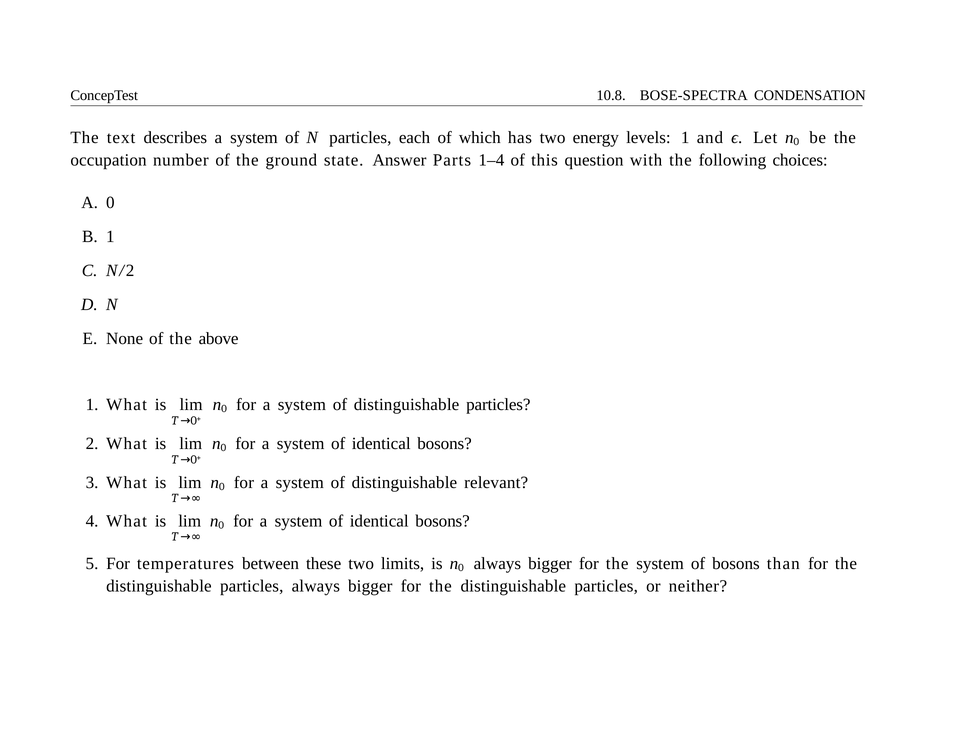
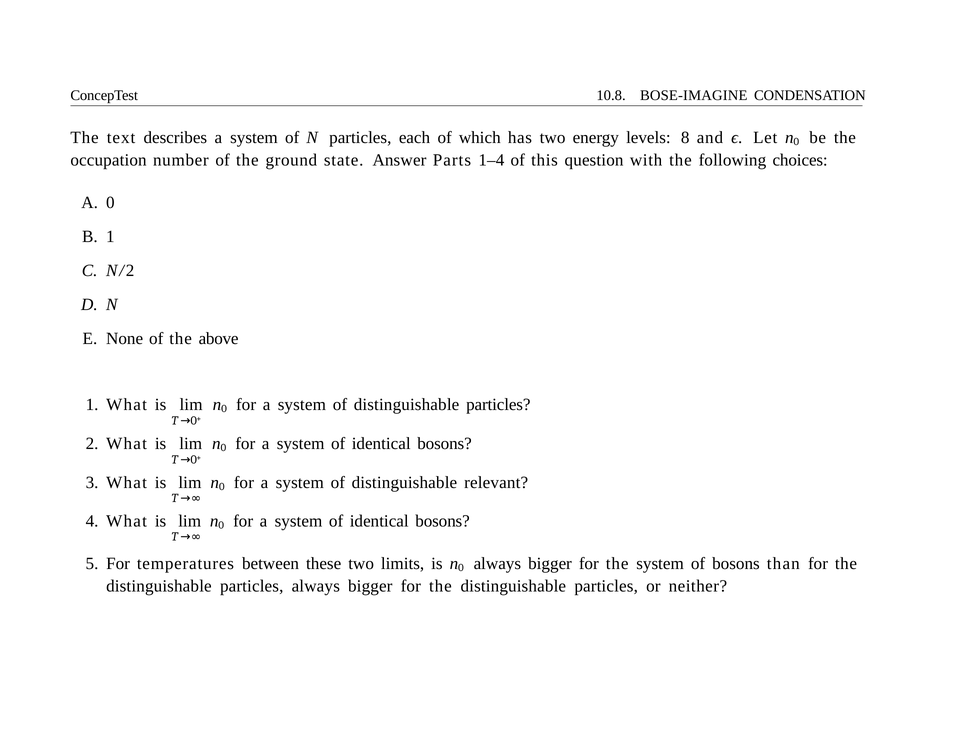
BOSE-SPECTRA: BOSE-SPECTRA -> BOSE-IMAGINE (694, 95)
levels 1: 1 -> 8 (685, 138)
